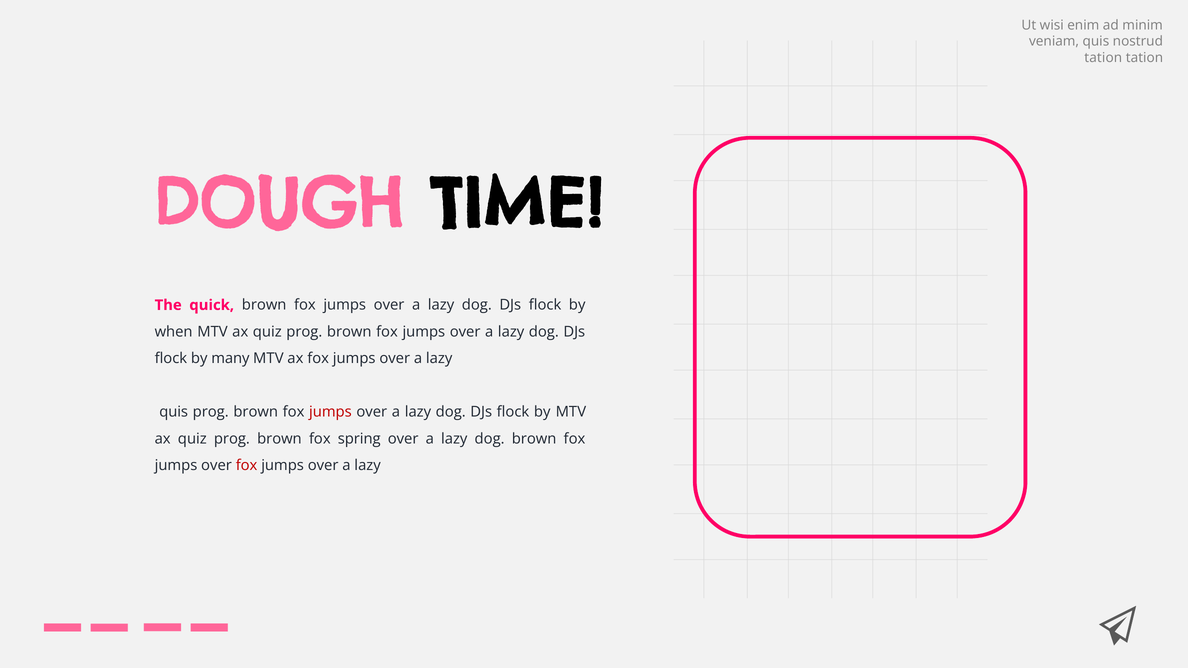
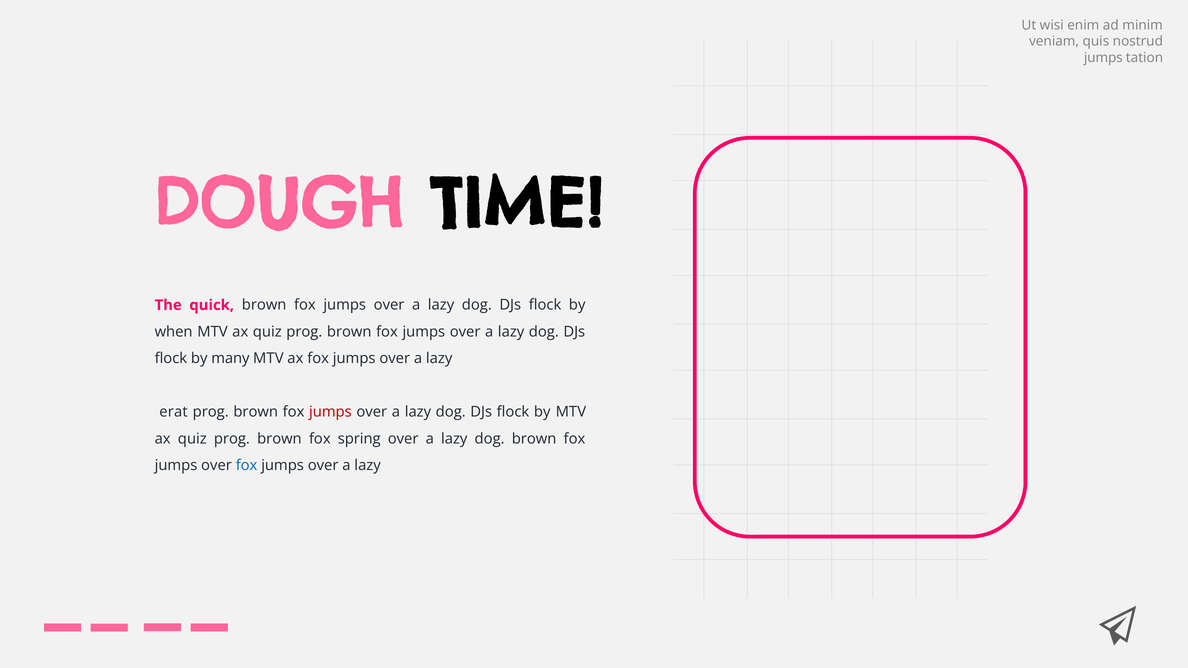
tation: tation -> jumps (1103, 58)
quis: quis -> erat (174, 412)
fox colour: red -> blue (247, 466)
